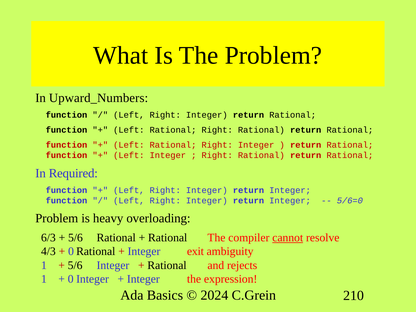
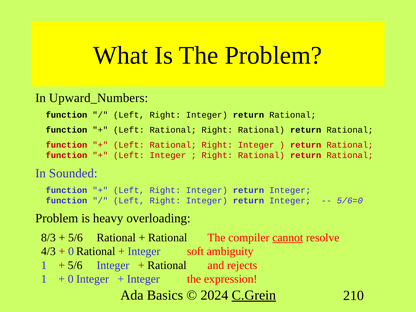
Required: Required -> Sounded (73, 173)
6/3: 6/3 -> 8/3 (48, 238)
exit: exit -> soft (195, 251)
C.Grein underline: none -> present (254, 295)
